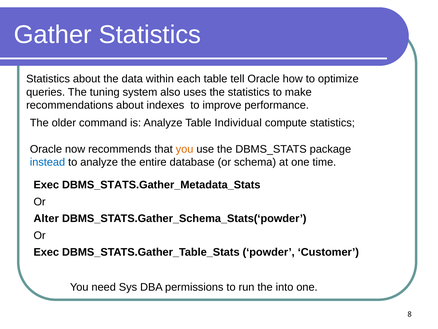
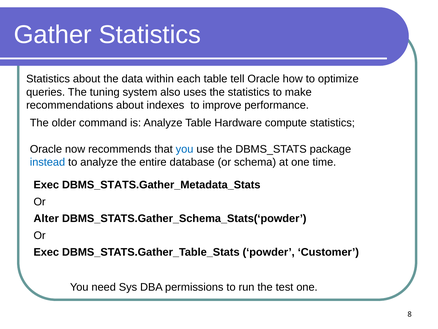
Individual: Individual -> Hardware (238, 123)
you colour: orange -> blue (185, 149)
into: into -> test (285, 287)
